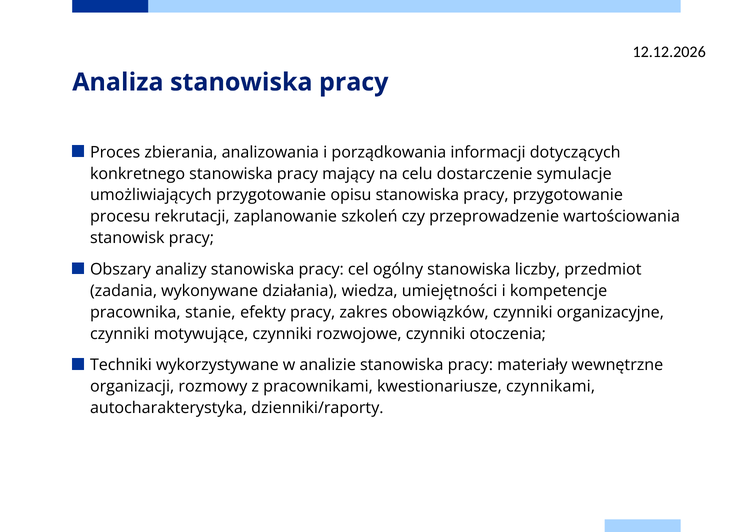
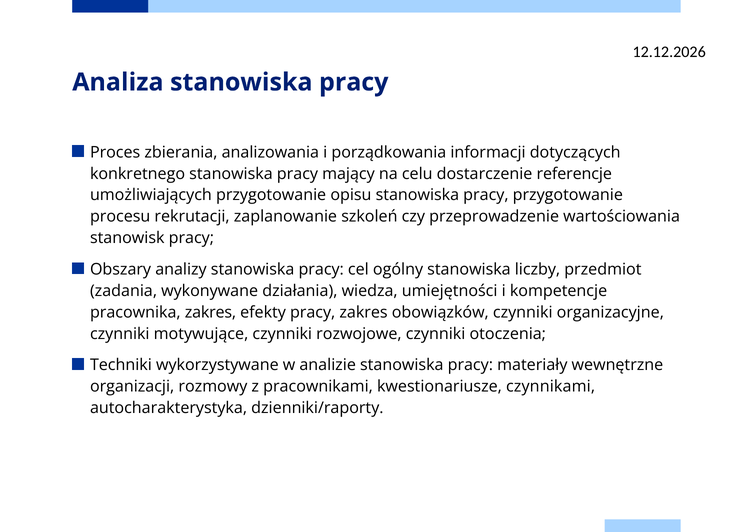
symulacje: symulacje -> referencje (574, 174)
pracownika stanie: stanie -> zakres (210, 313)
